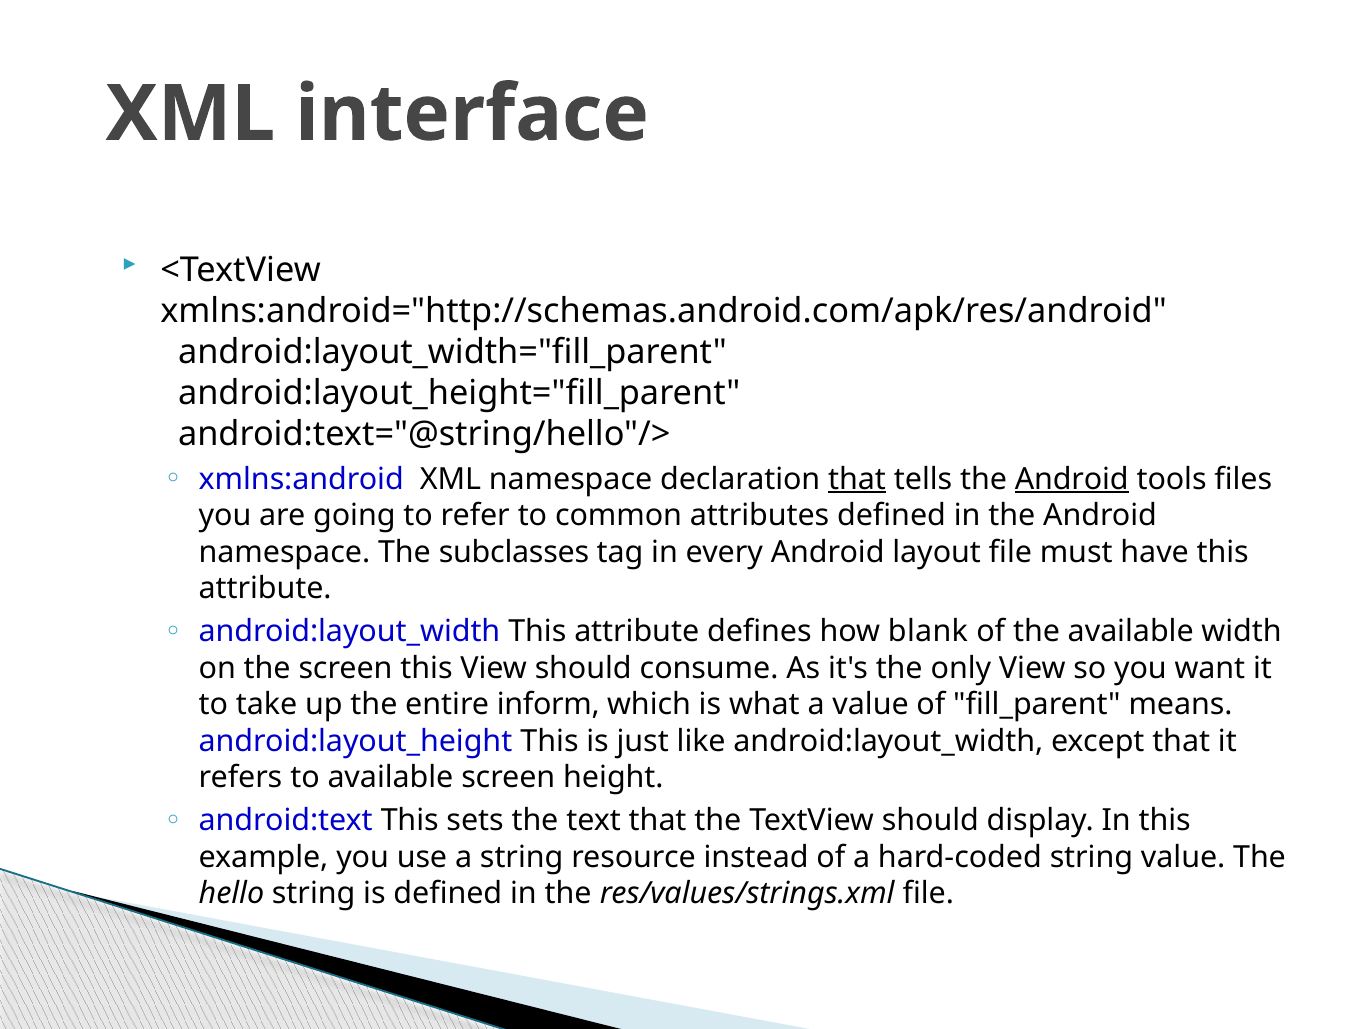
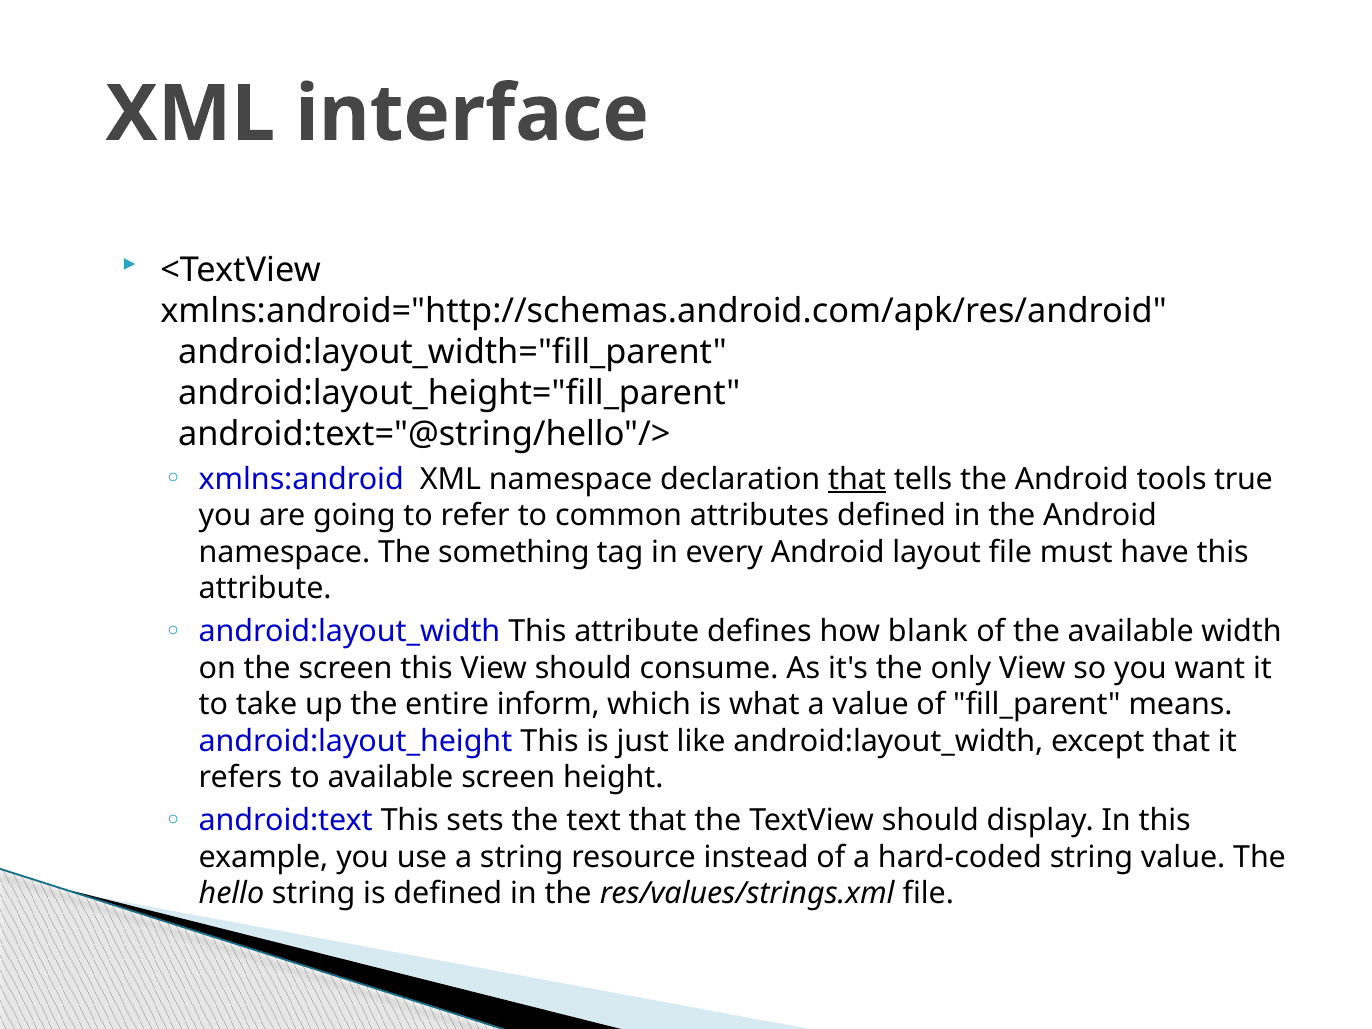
Android underline: present -> none (1072, 479)
files: files -> true (1243, 479)
subclasses: subclasses -> something (514, 552)
